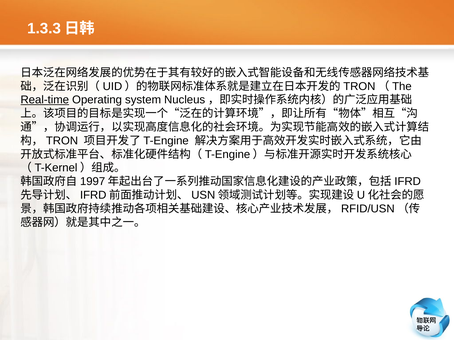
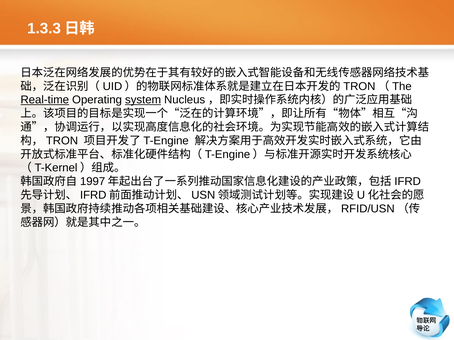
system underline: none -> present (143, 100)
